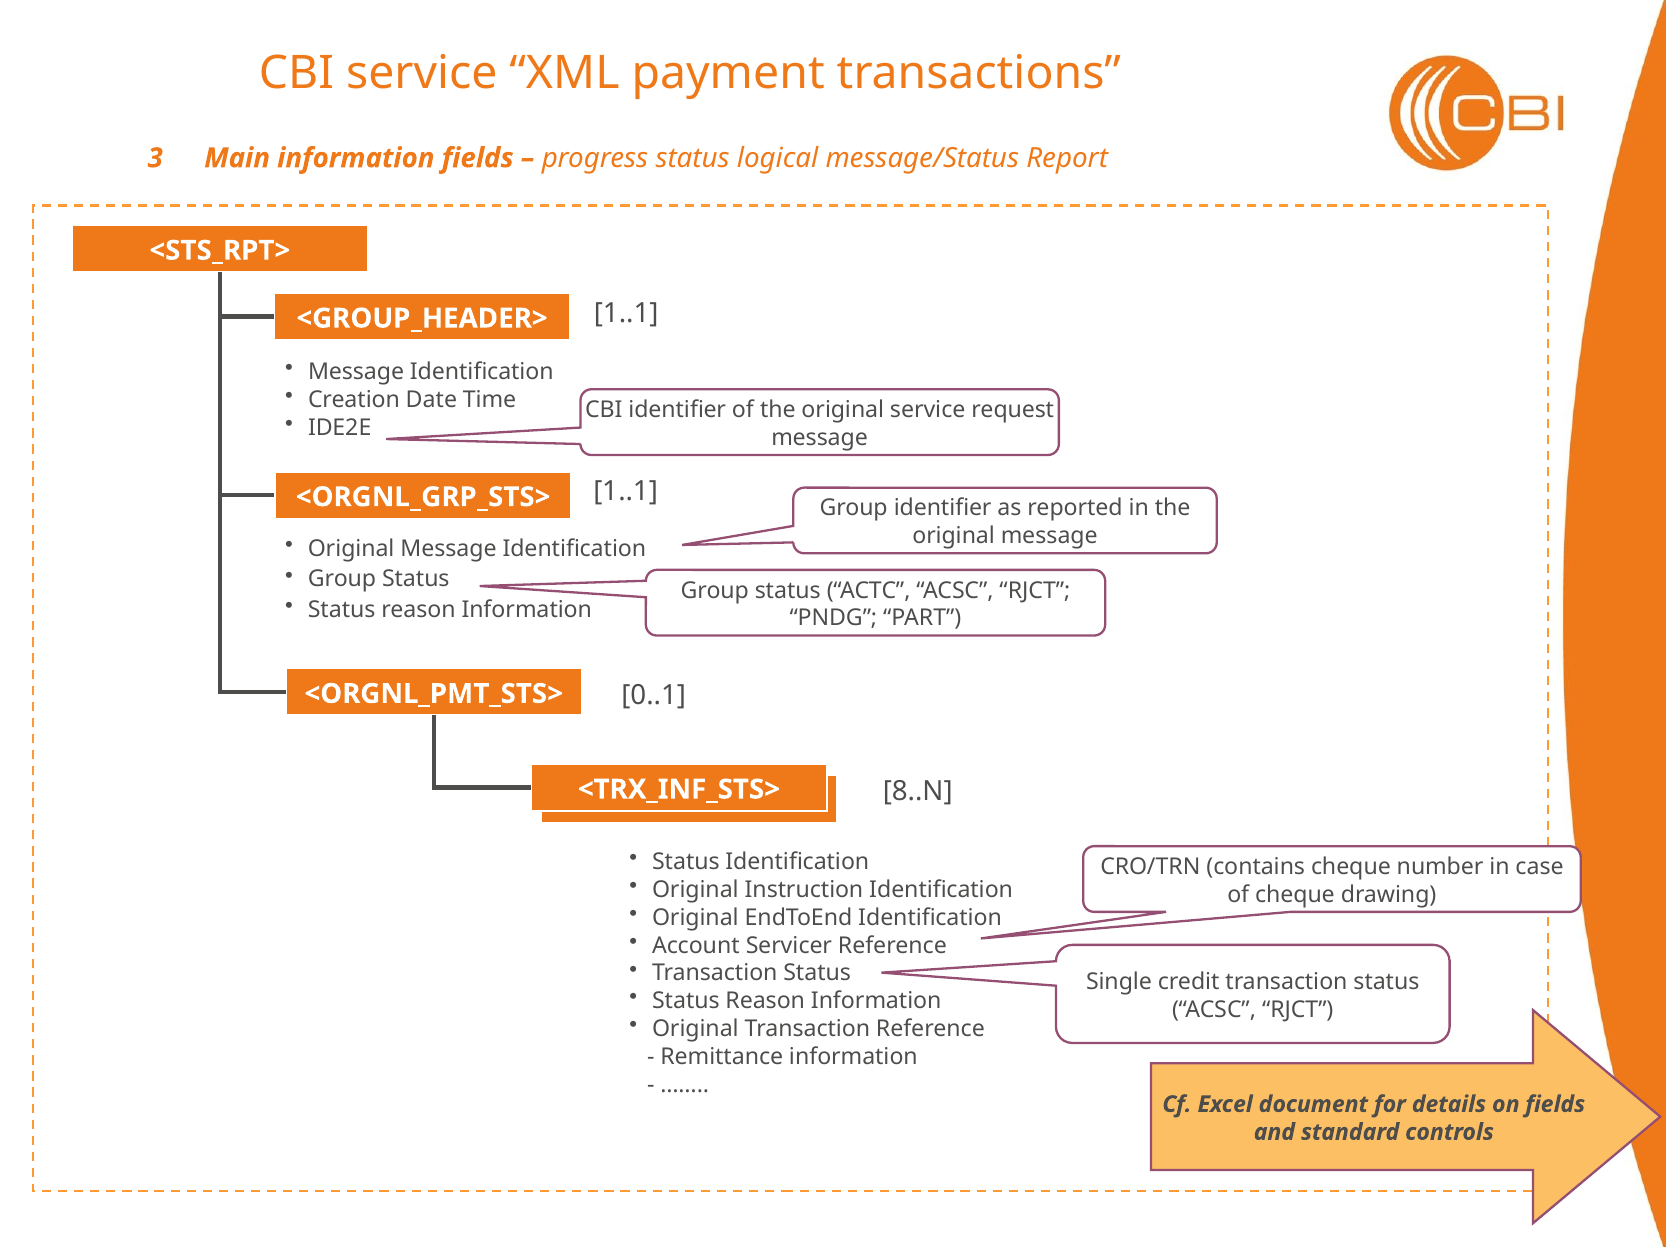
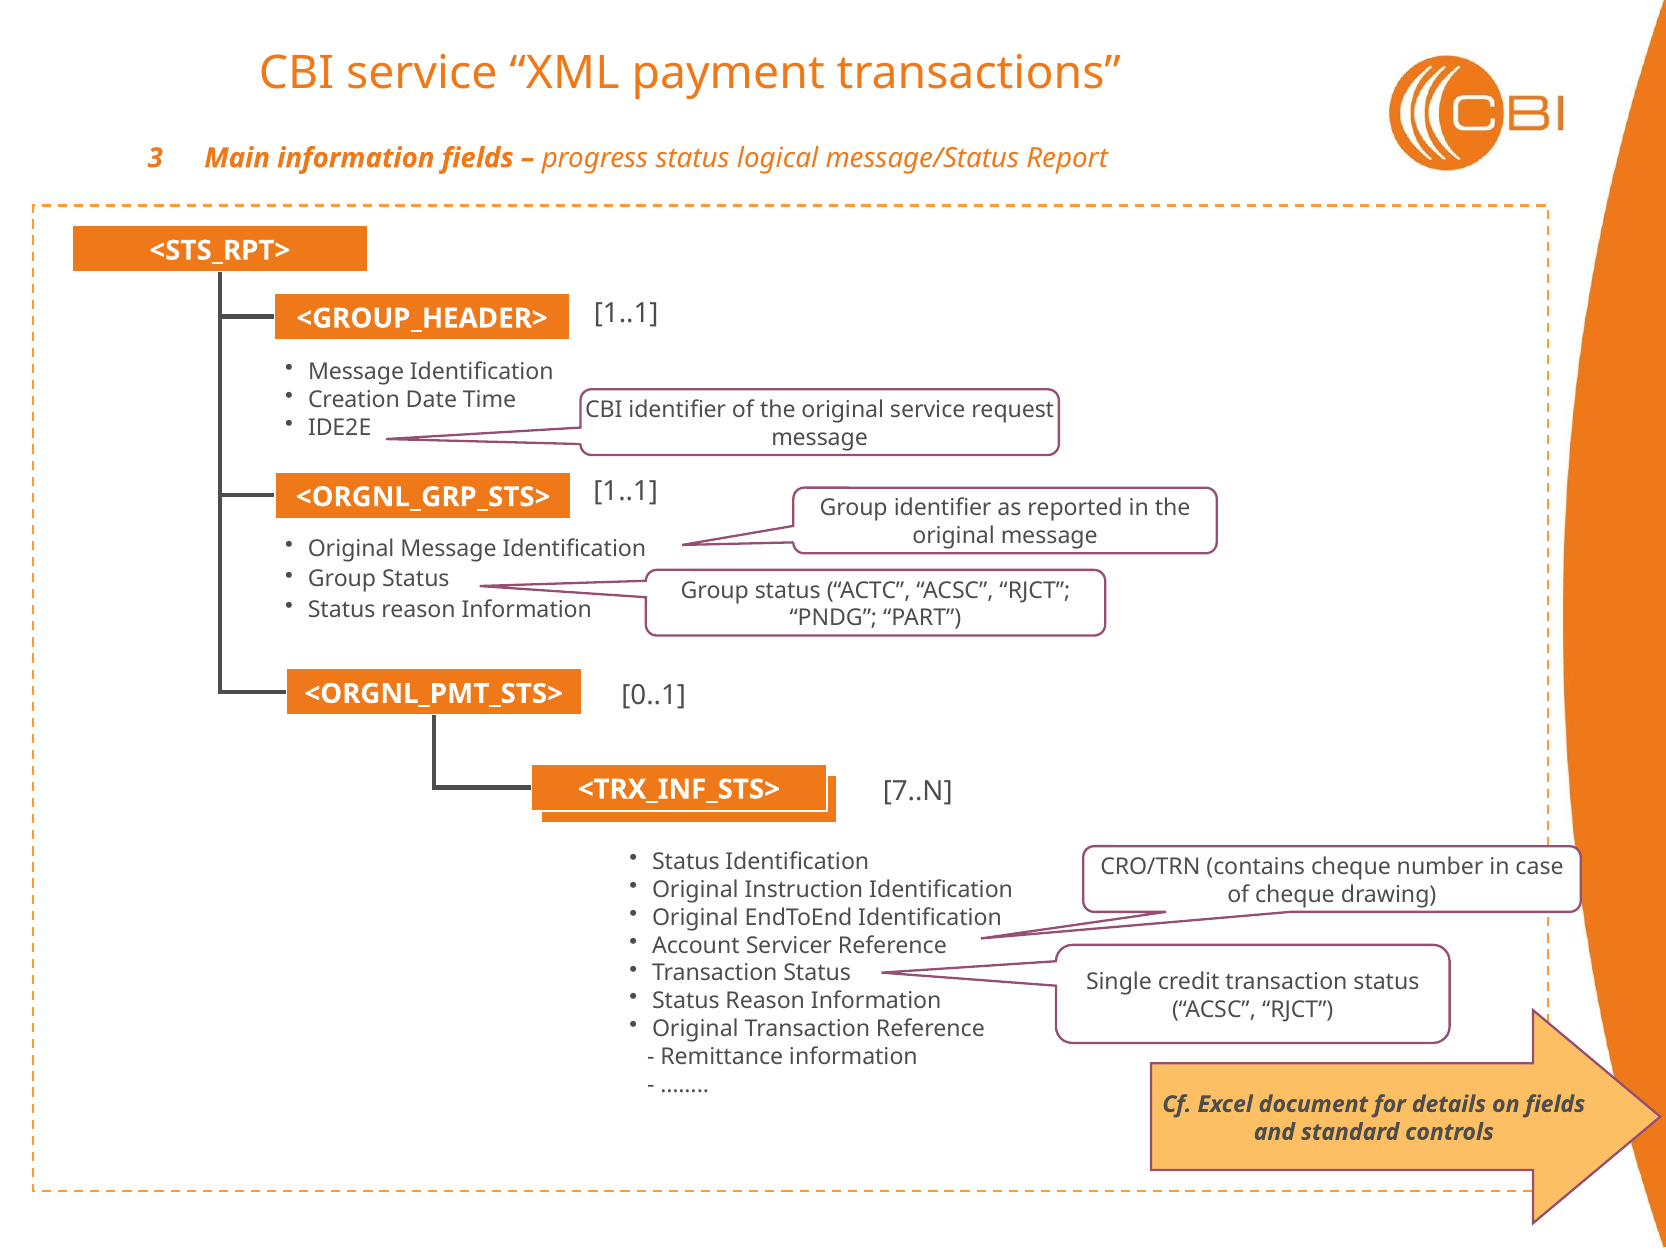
8..N: 8..N -> 7..N (918, 791)
